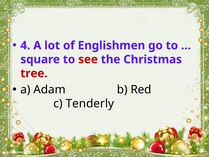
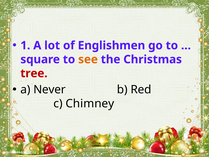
4: 4 -> 1 (25, 45)
see colour: red -> orange (88, 59)
Adam: Adam -> Never (50, 90)
Tenderly: Tenderly -> Chimney (90, 103)
